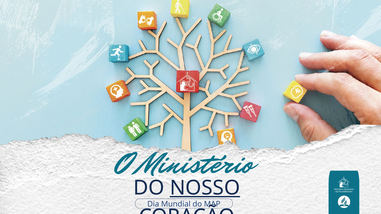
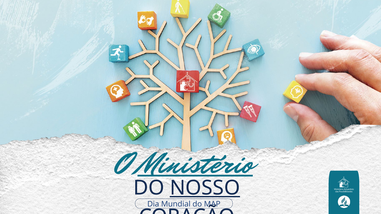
Ministério underline: none -> present (195, 163)
